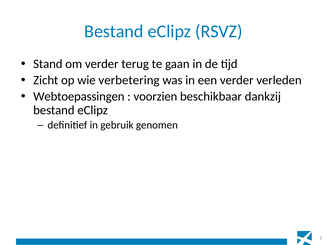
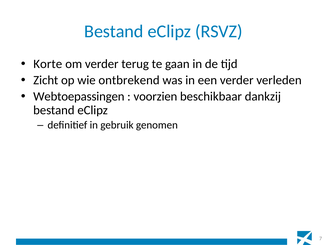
Stand: Stand -> Korte (48, 64)
verbetering: verbetering -> ontbrekend (129, 80)
